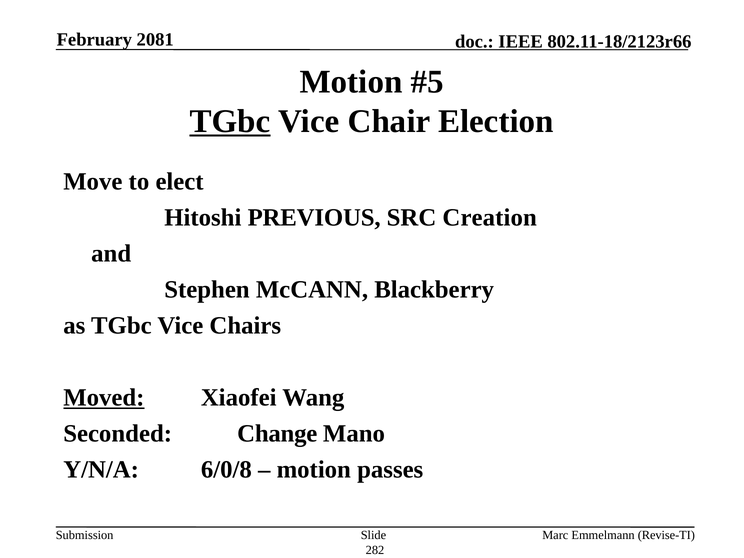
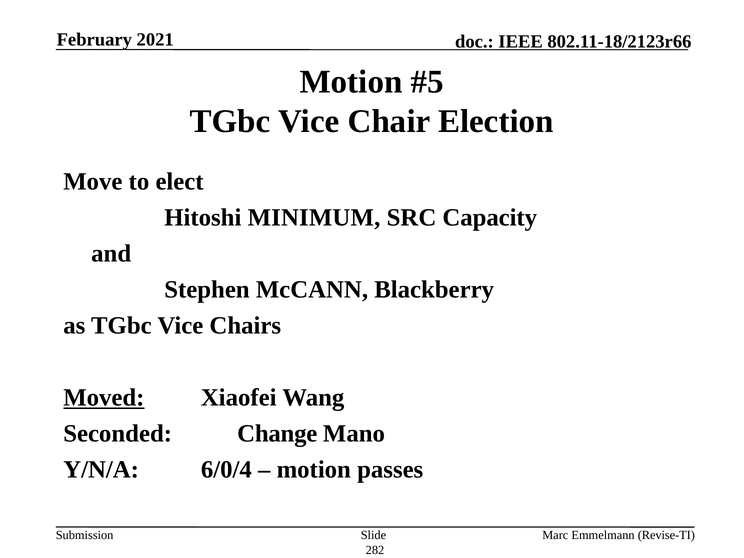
2081: 2081 -> 2021 (155, 39)
TGbc underline: present -> none (230, 121)
PREVIOUS: PREVIOUS -> MINIMUM (314, 218)
Creation: Creation -> Capacity (490, 218)
6/0/8: 6/0/8 -> 6/0/4 (226, 469)
